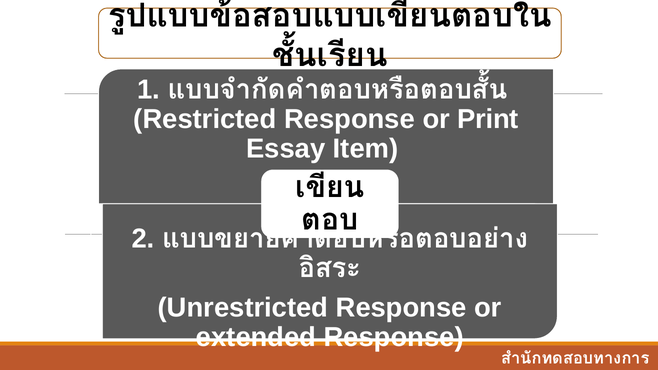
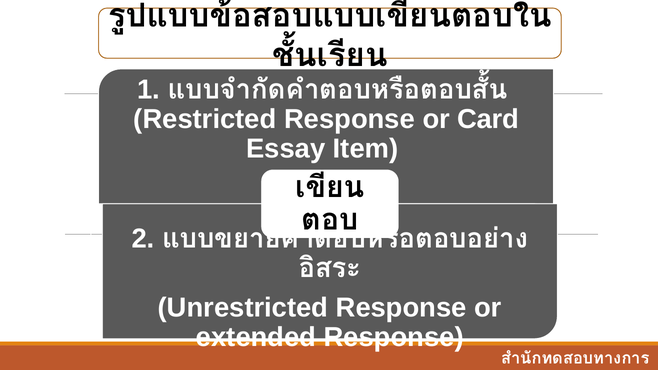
Print: Print -> Card (488, 119)
